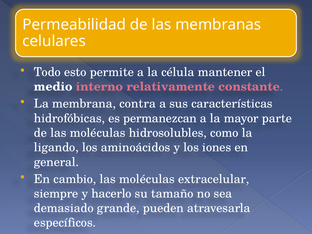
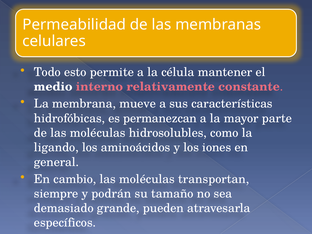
contra: contra -> mueve (138, 104)
extracelular: extracelular -> transportan (214, 179)
hacerlo: hacerlo -> podrán (111, 194)
